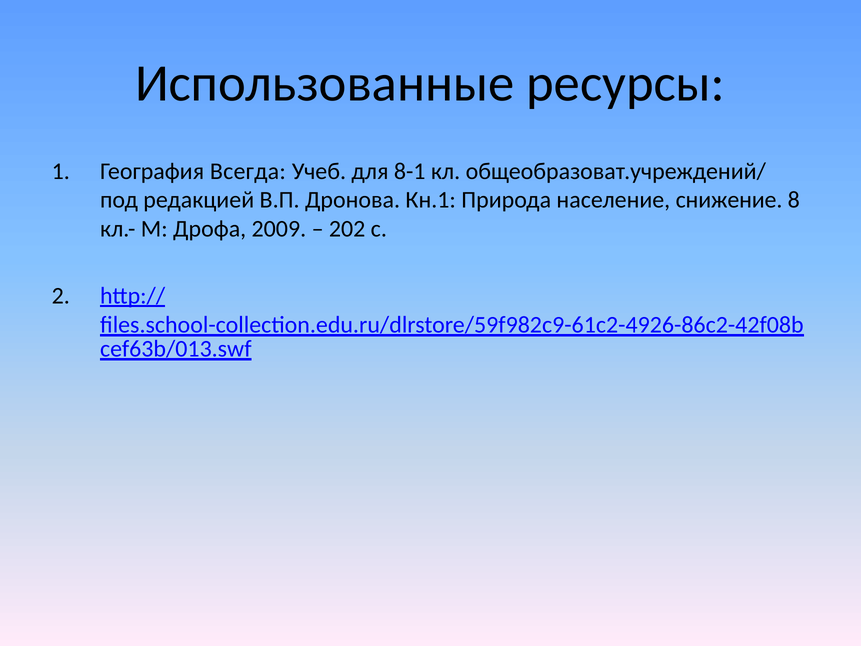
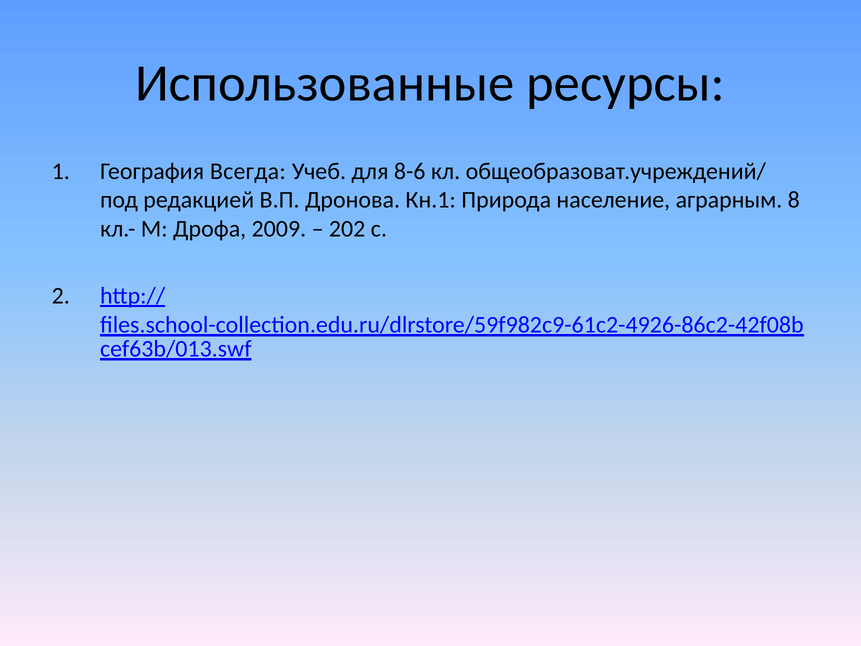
8-1: 8-1 -> 8-6 (410, 171)
снижение: снижение -> аграрным (729, 200)
